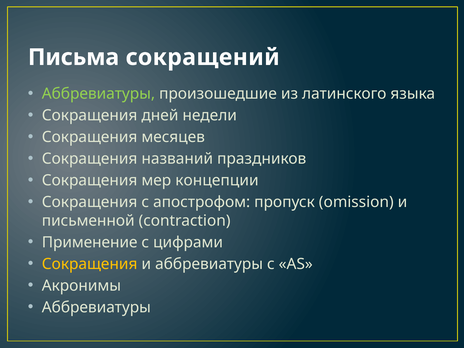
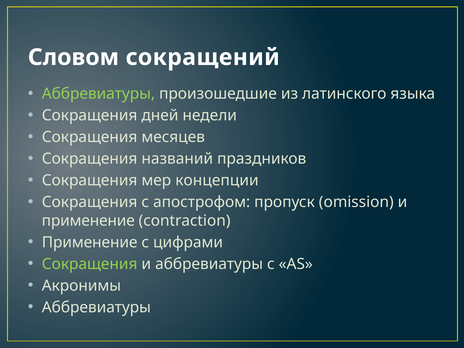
Письма: Письма -> Словом (73, 57)
письменной: письменной -> применение (88, 221)
Сокращения colour: yellow -> light green (90, 264)
